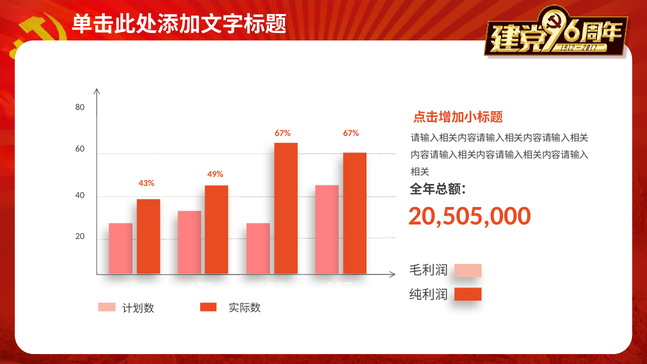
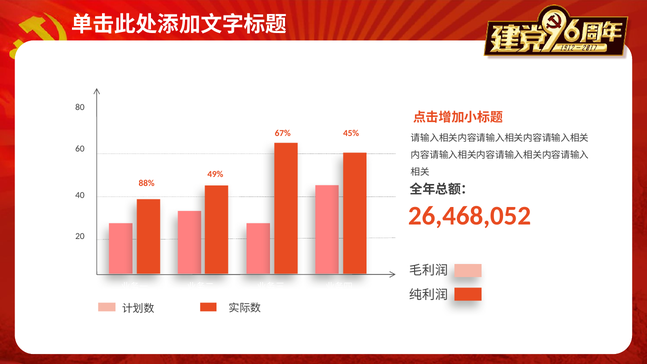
67% 67%: 67% -> 45% (351, 133)
43%: 43% -> 88% (147, 183)
20,505,000: 20,505,000 -> 26,468,052 (470, 216)
